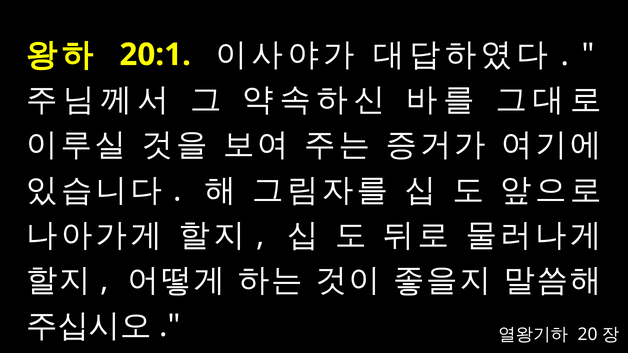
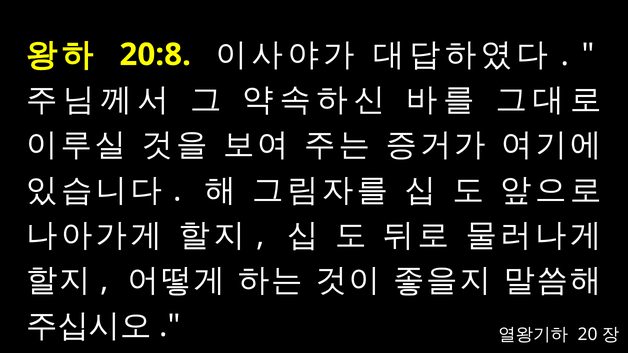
20:1: 20:1 -> 20:8 (155, 55)
